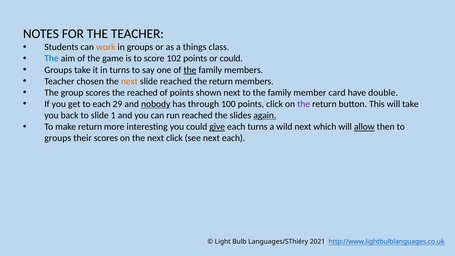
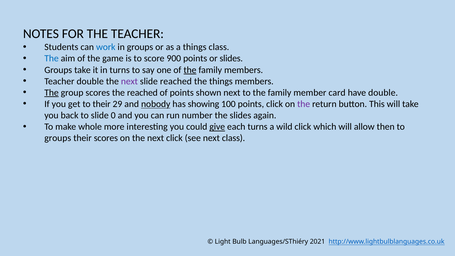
work colour: orange -> blue (106, 47)
102: 102 -> 900 (174, 59)
or could: could -> slides (231, 59)
Teacher chosen: chosen -> double (90, 81)
next colour: orange -> purple (129, 81)
return: return -> things (221, 81)
The underline: none -> present (52, 93)
to each: each -> their (102, 104)
through: through -> showing (204, 104)
1: 1 -> 0 (113, 115)
run reached: reached -> number (197, 115)
again underline: present -> none (265, 115)
make return: return -> whole (90, 127)
wild next: next -> click (303, 127)
allow underline: present -> none (364, 127)
next each: each -> class (234, 138)
